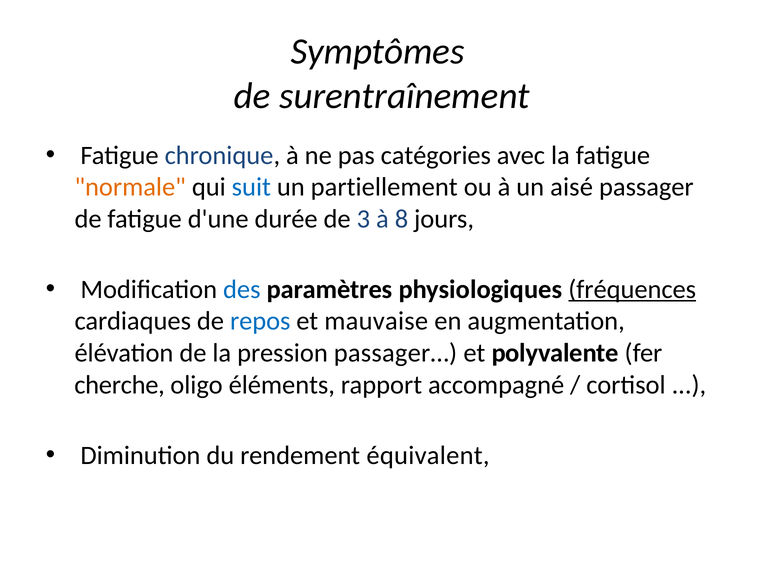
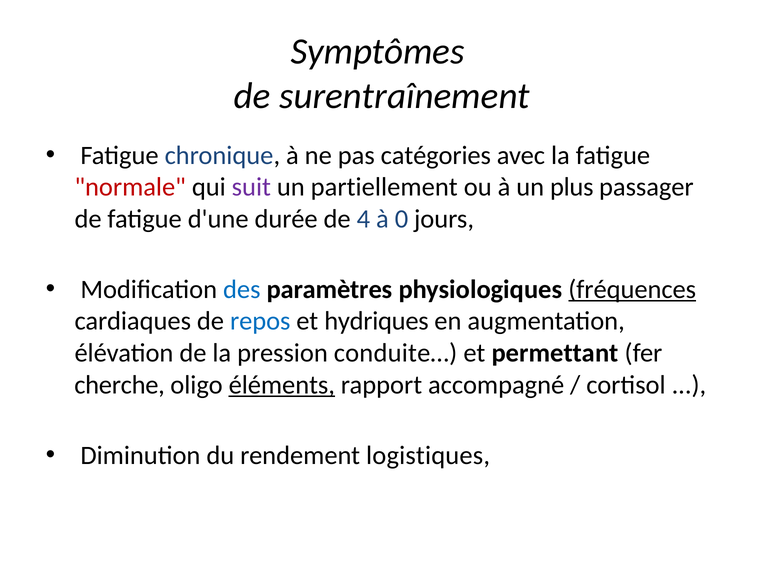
normale colour: orange -> red (130, 187)
suit colour: blue -> purple (251, 187)
aisé: aisé -> plus (572, 187)
3: 3 -> 4 (363, 219)
8: 8 -> 0 (401, 219)
mauvaise: mauvaise -> hydriques (376, 321)
passager…: passager… -> conduite… (395, 353)
polyvalente: polyvalente -> permettant (555, 353)
éléments underline: none -> present (282, 385)
équivalent: équivalent -> logistiques (428, 455)
